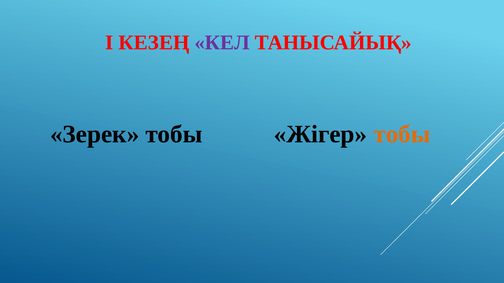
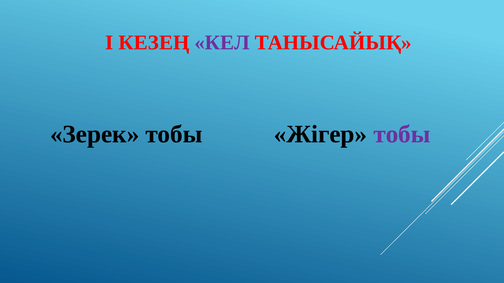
тобы colour: orange -> purple (402, 134)
